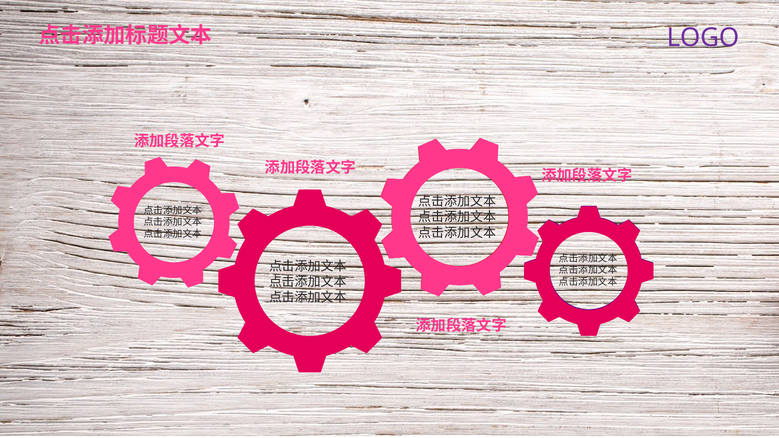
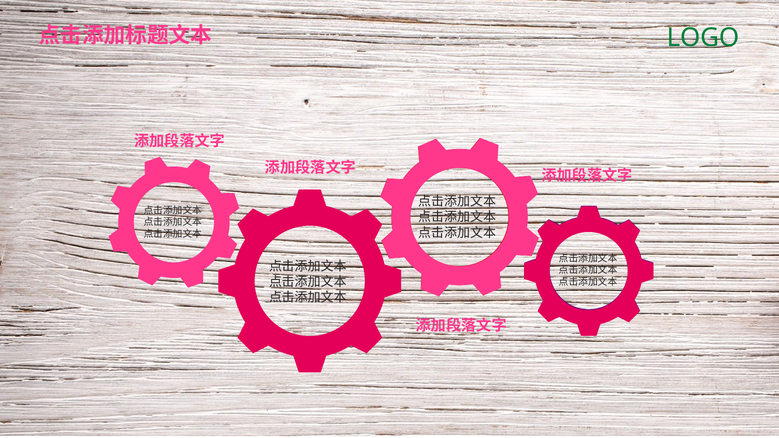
LOGO colour: purple -> green (703, 38)
